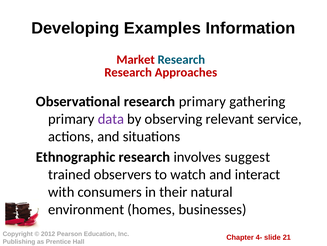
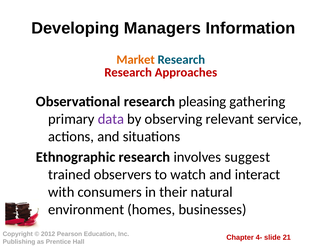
Examples: Examples -> Managers (162, 28)
Market colour: red -> orange (136, 59)
research primary: primary -> pleasing (202, 101)
